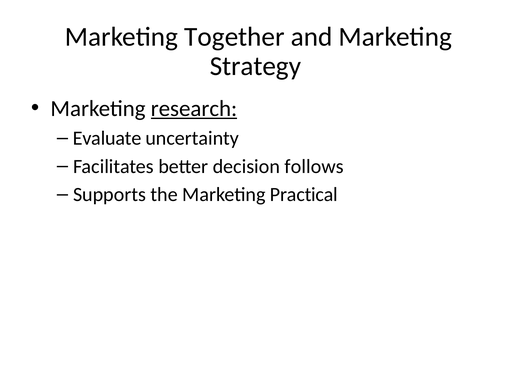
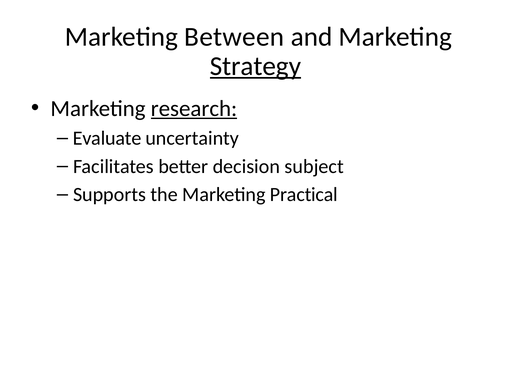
Together: Together -> Between (234, 37)
Strategy underline: none -> present (255, 66)
follows: follows -> subject (314, 166)
